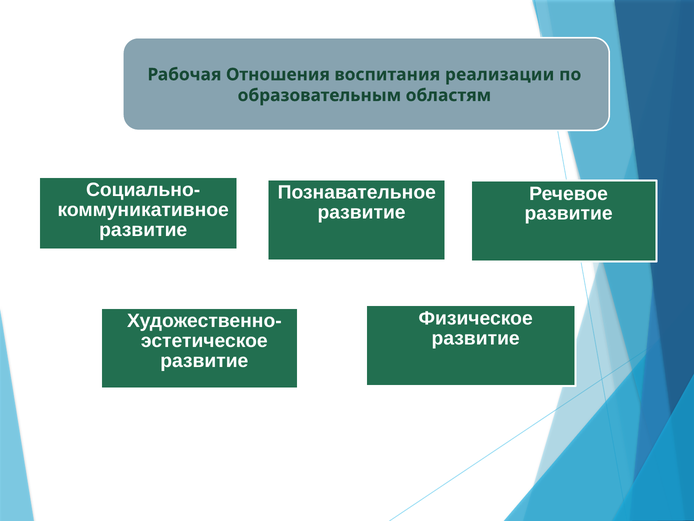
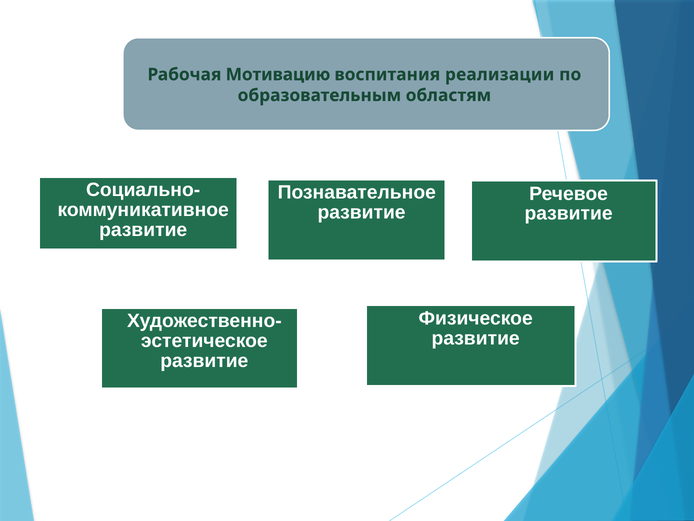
Отношения: Отношения -> Мотивацию (278, 74)
